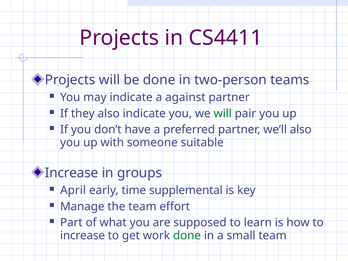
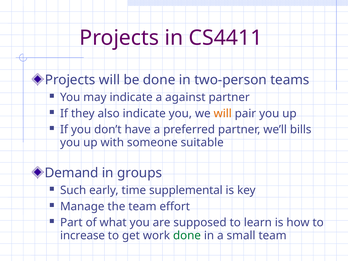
will colour: green -> orange (223, 113)
we’ll also: also -> bills (301, 130)
Increase: Increase -> Demand (72, 173)
April: April -> Such (73, 190)
